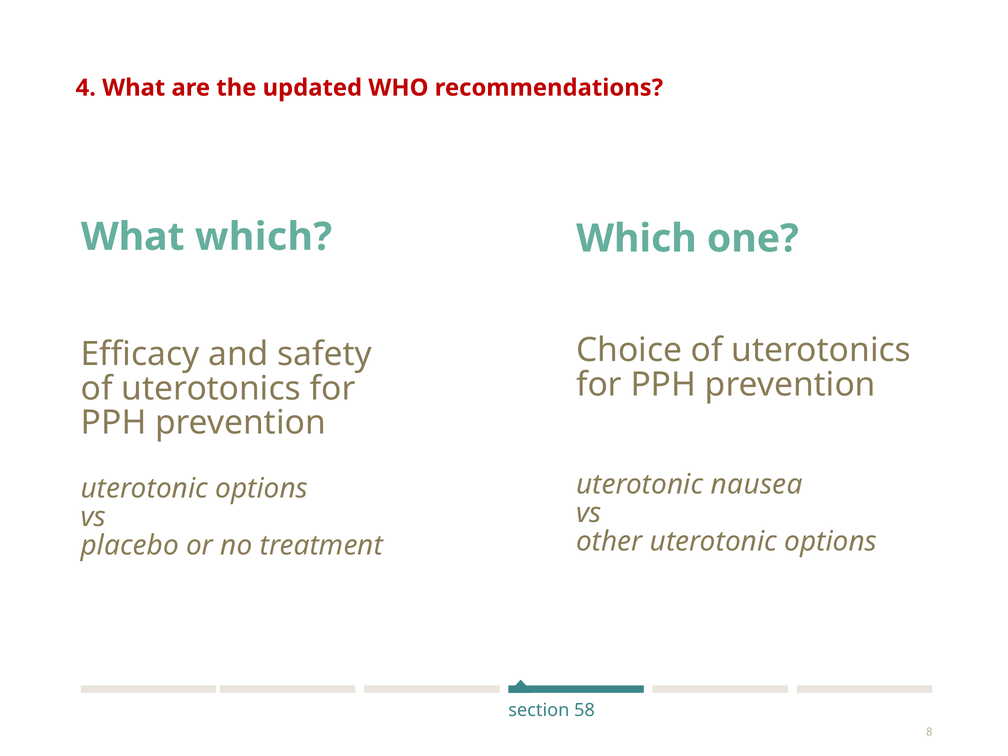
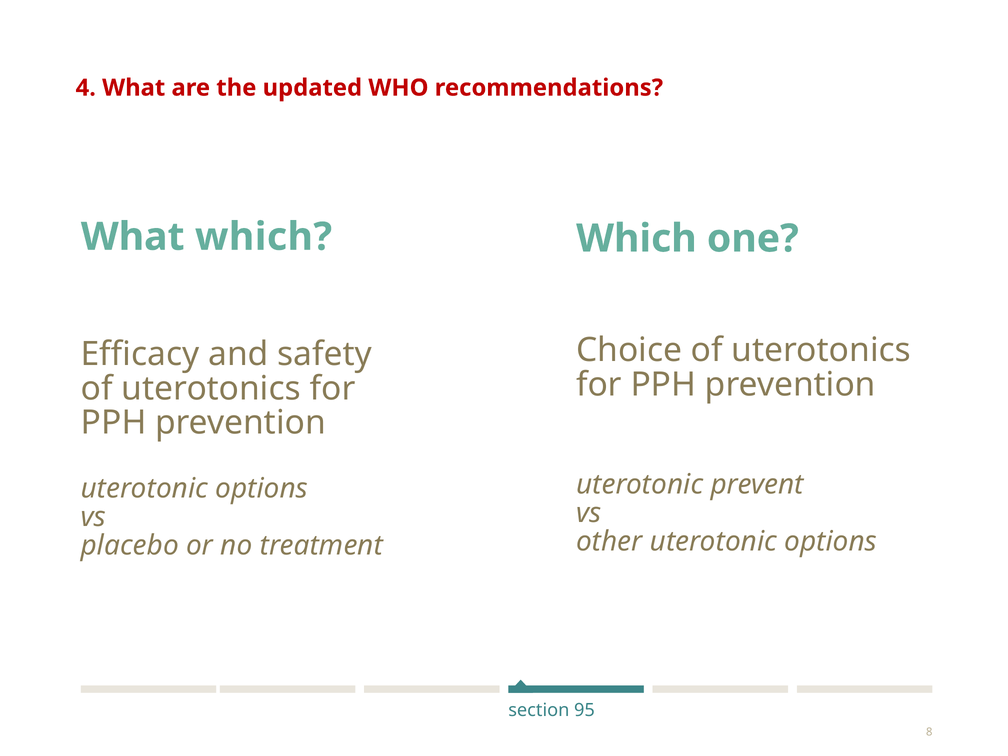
nausea: nausea -> prevent (757, 484)
58: 58 -> 95 (584, 710)
